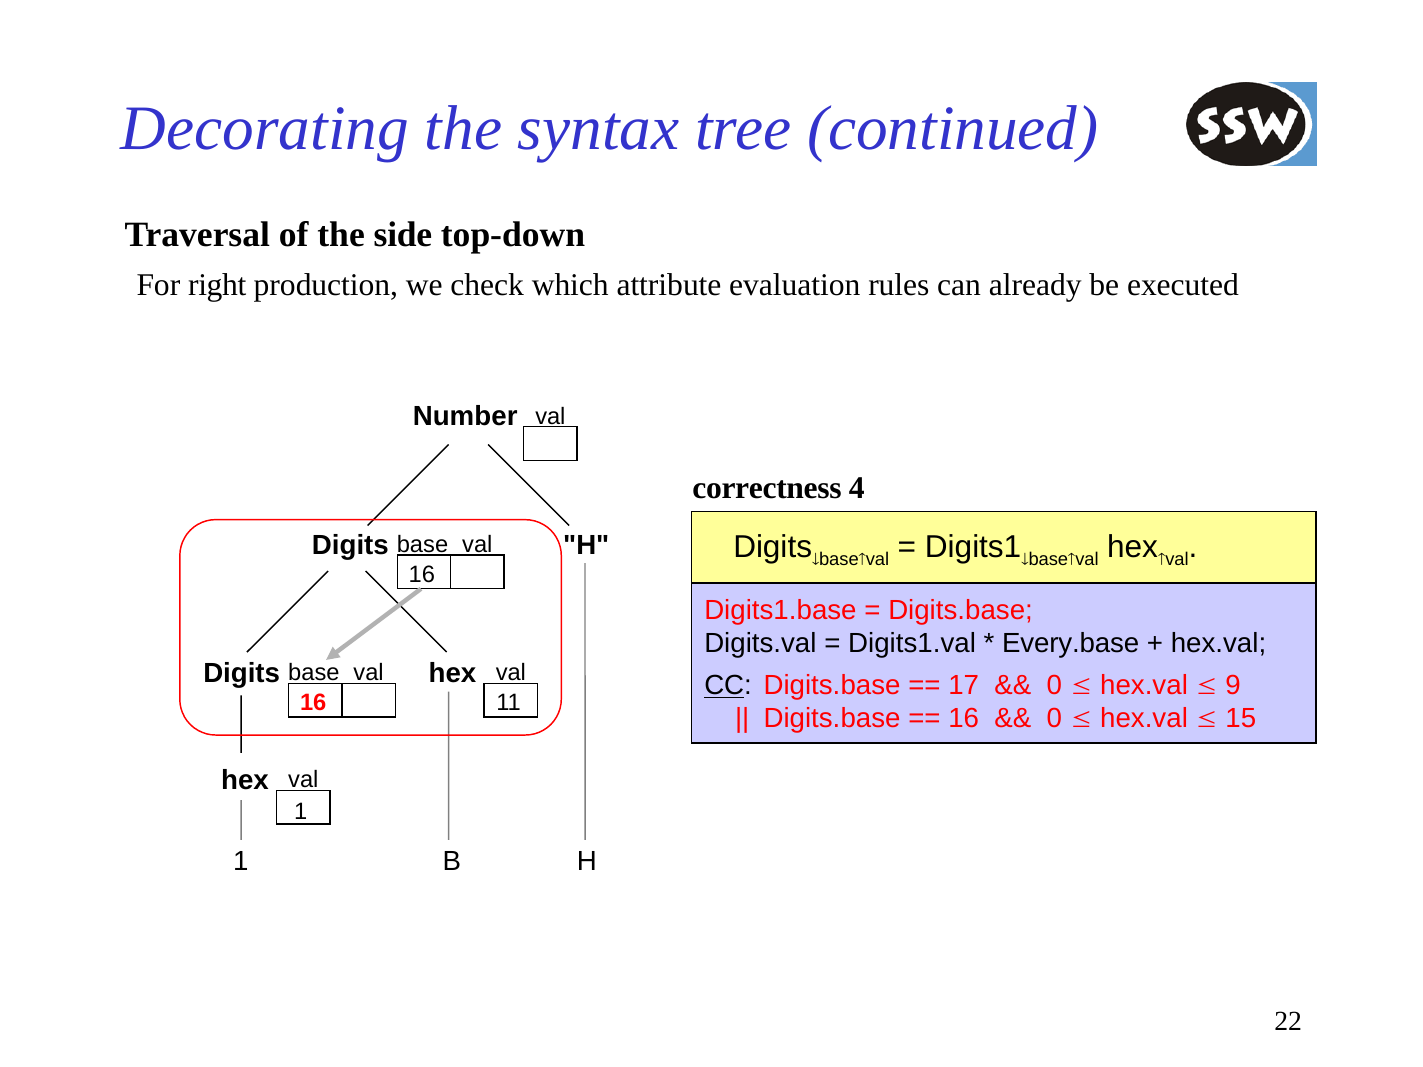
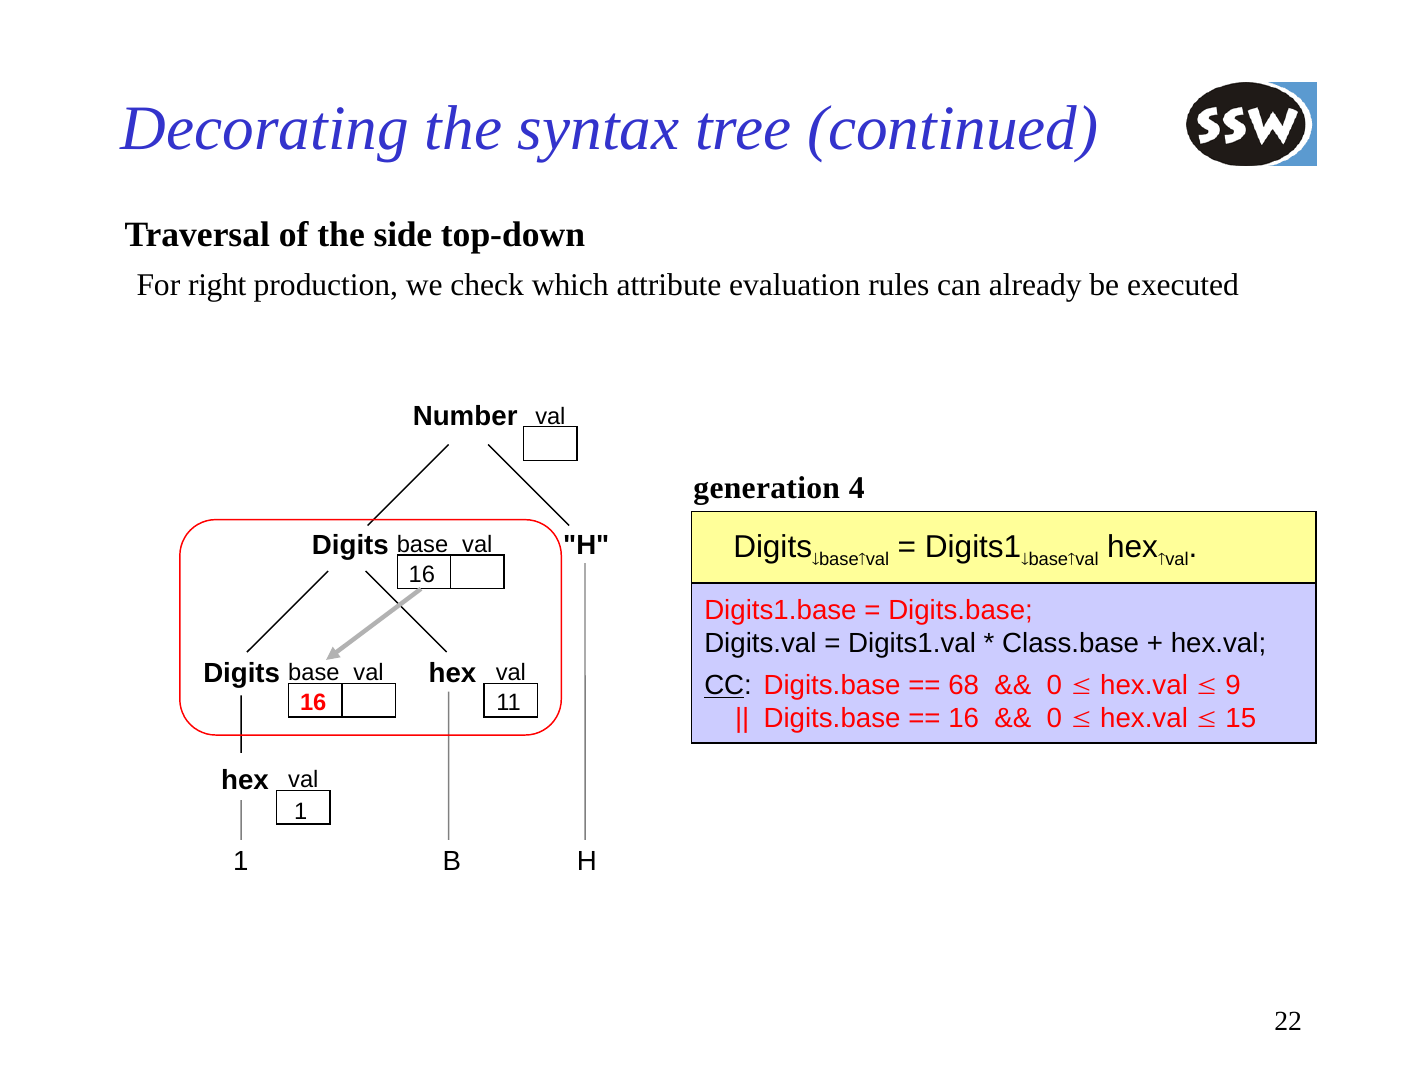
correctness: correctness -> generation (767, 489)
Every.base: Every.base -> Class.base (1071, 644)
17: 17 -> 68 (964, 685)
